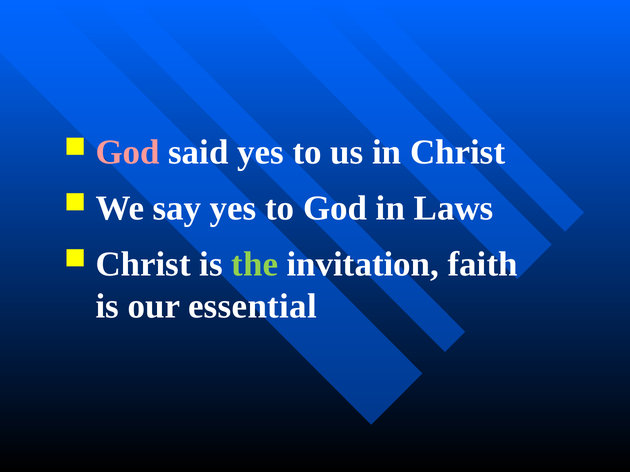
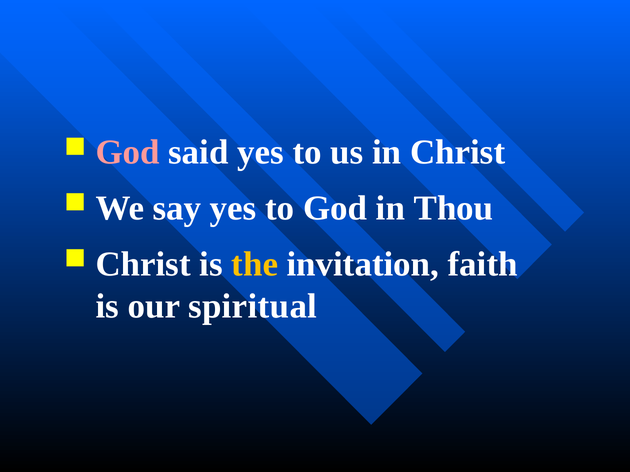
Laws: Laws -> Thou (454, 209)
the colour: light green -> yellow (255, 265)
essential: essential -> spiritual (253, 307)
